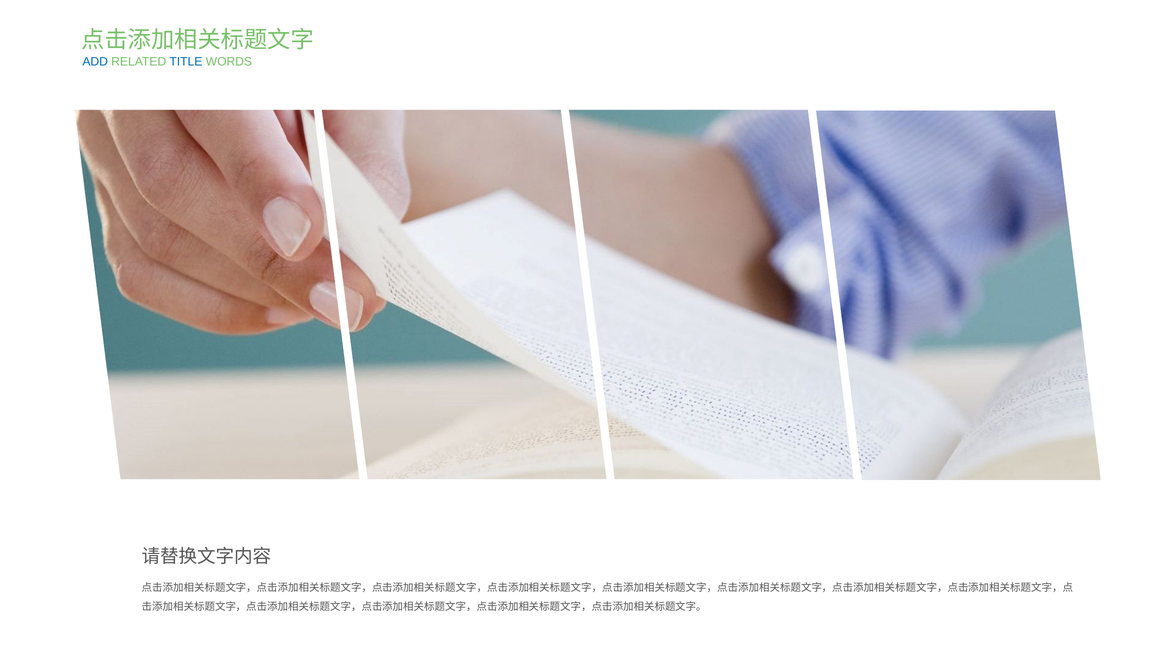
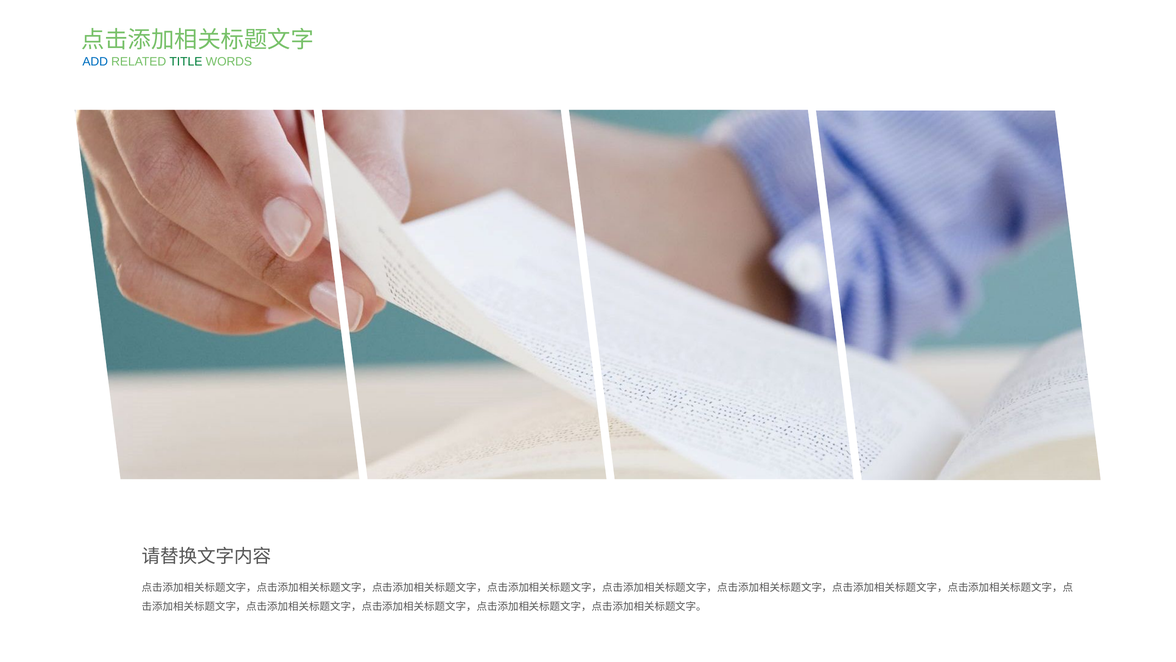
TITLE colour: blue -> green (186, 62)
